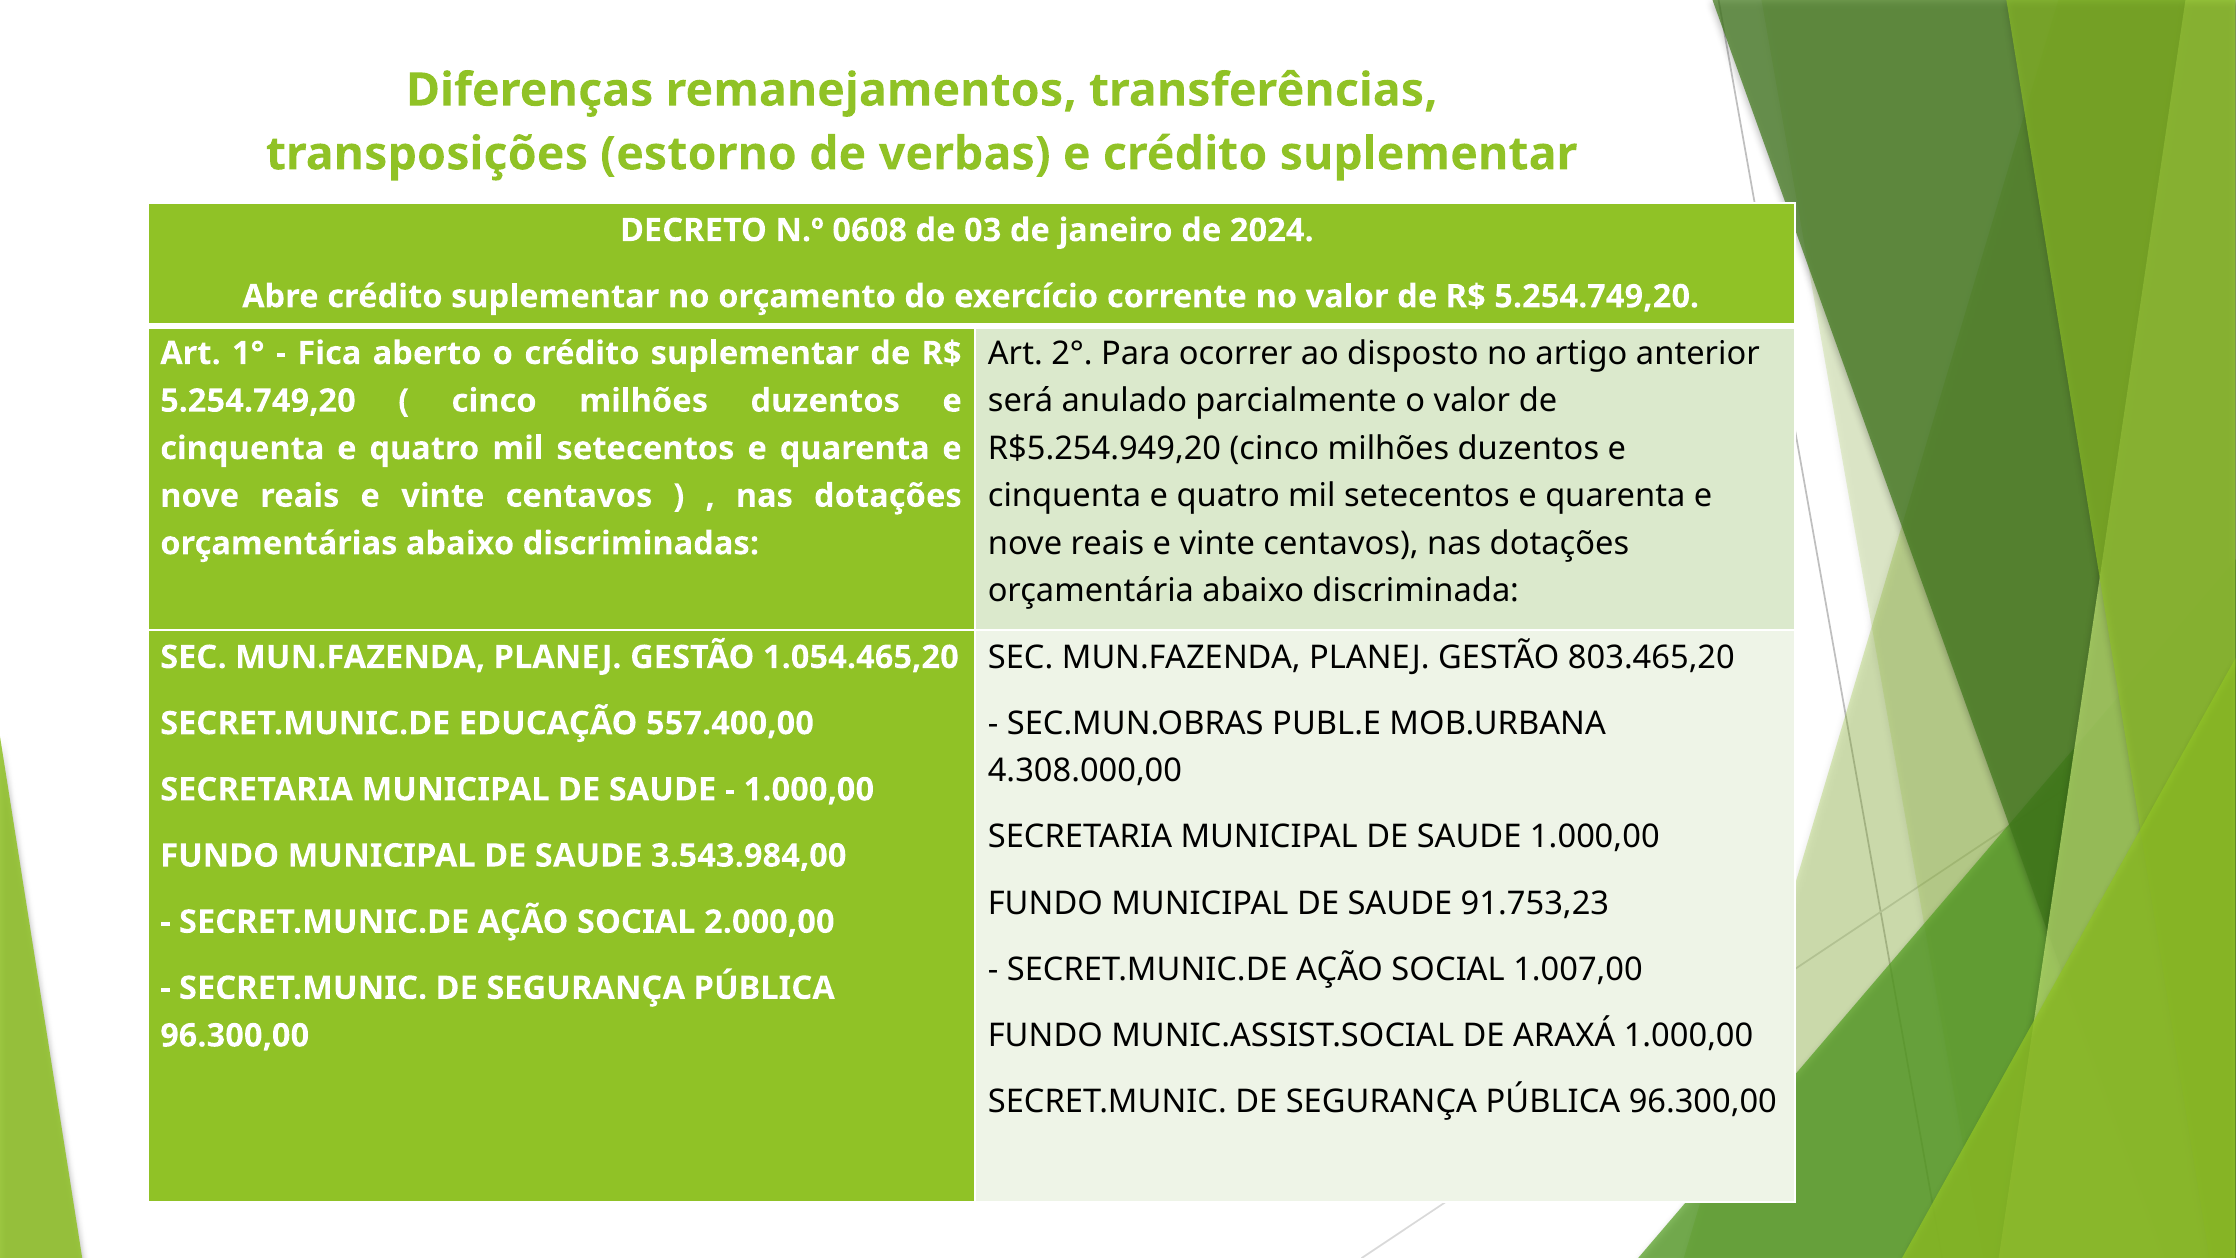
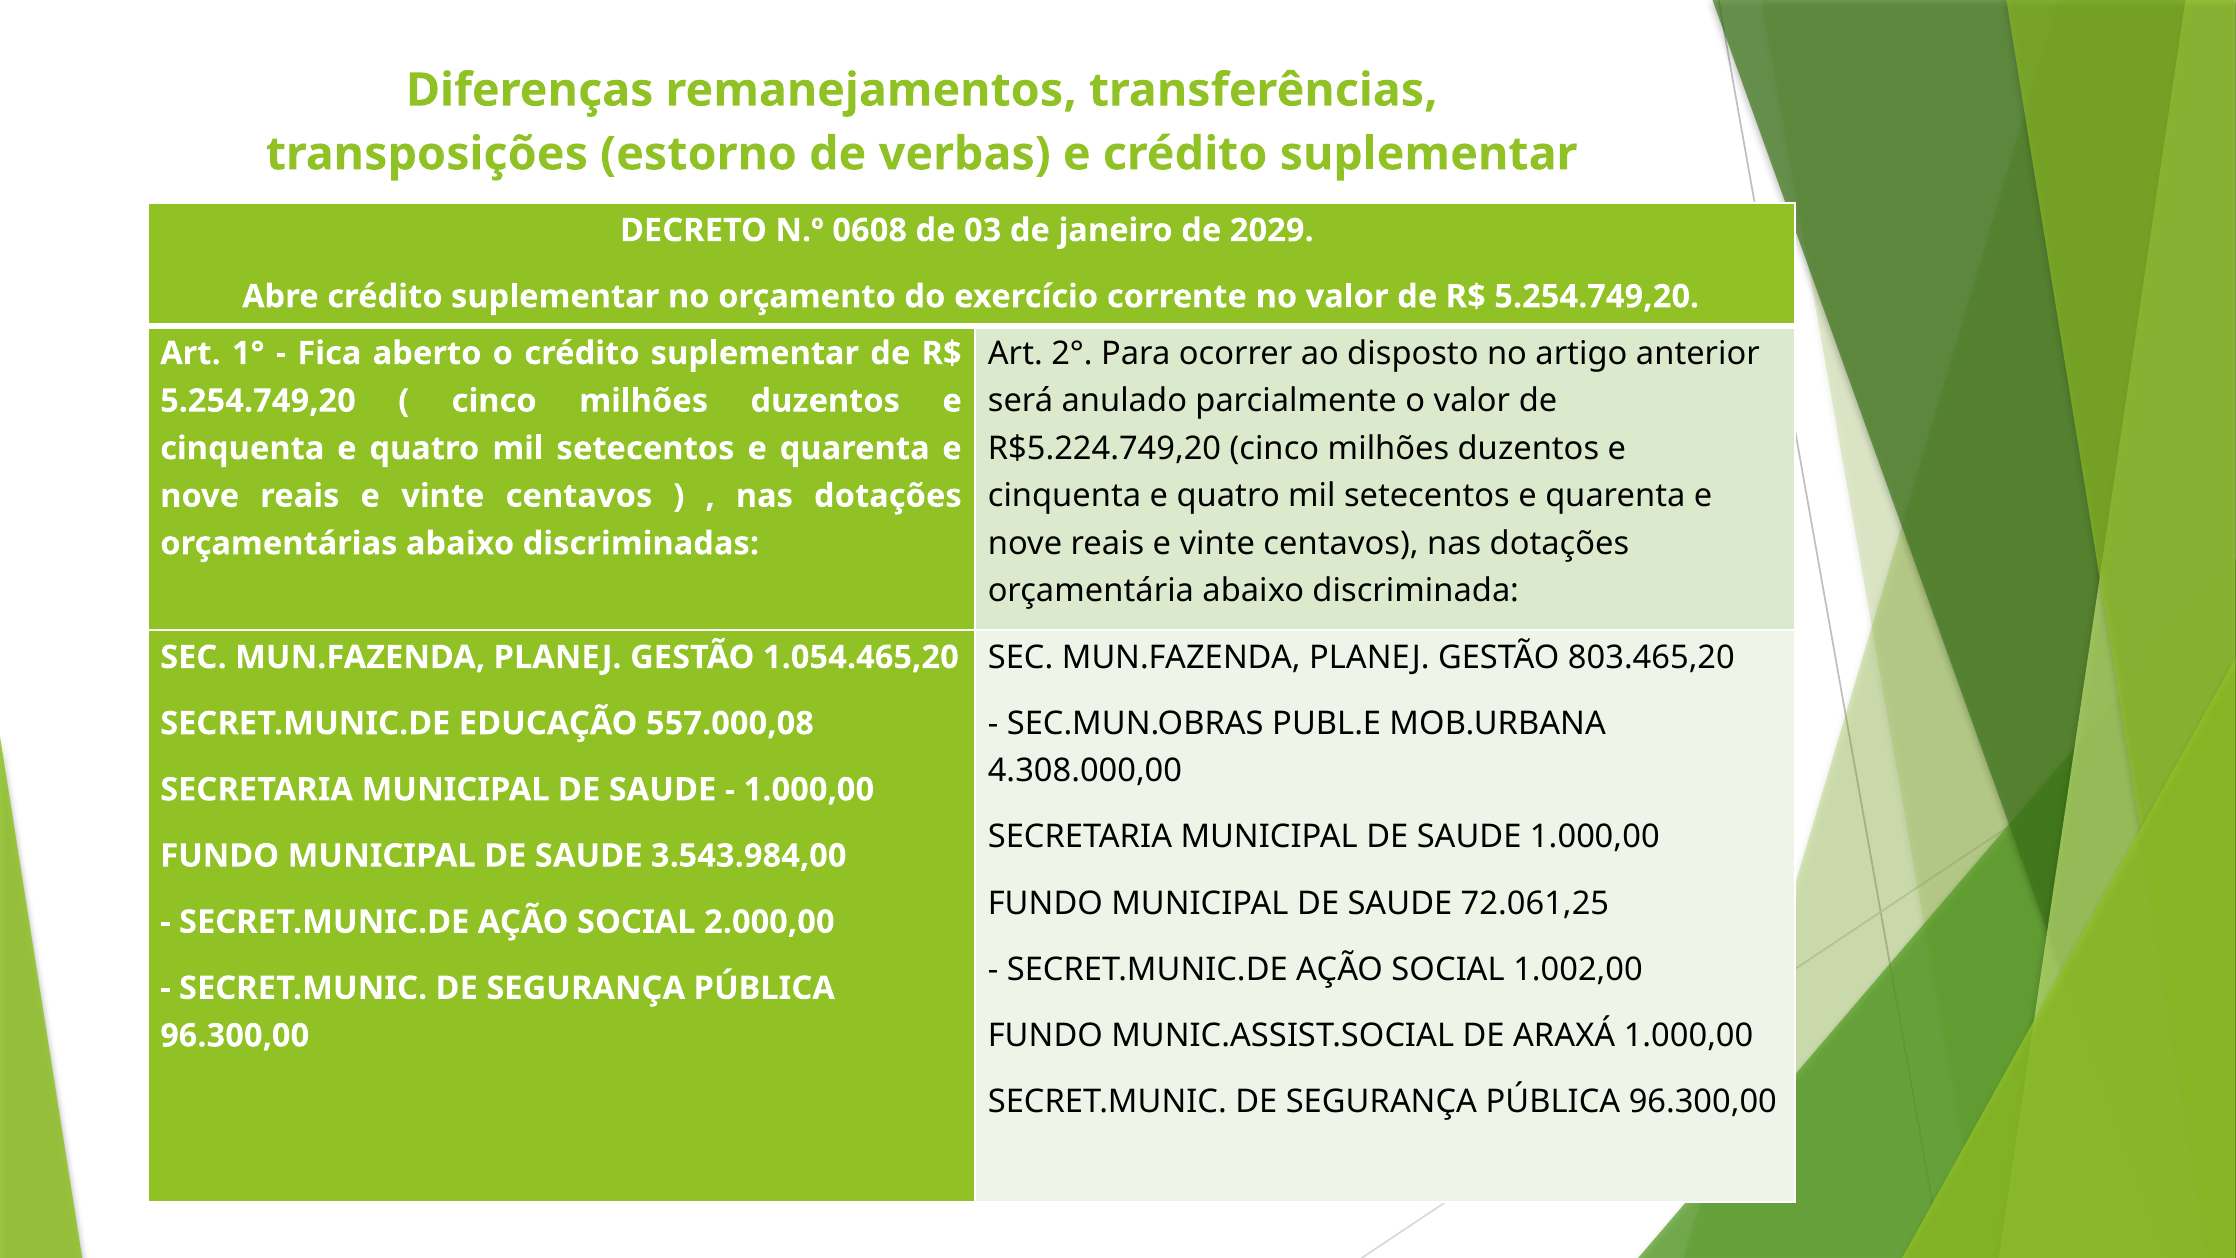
2024: 2024 -> 2029 (1272, 230)
R$5.254.949,20: R$5.254.949,20 -> R$5.224.749,20 (1105, 448)
557.400,00: 557.400,00 -> 557.000,08 (730, 723)
91.753,23: 91.753,23 -> 72.061,25 (1535, 903)
1.007,00: 1.007,00 -> 1.002,00 (1578, 969)
